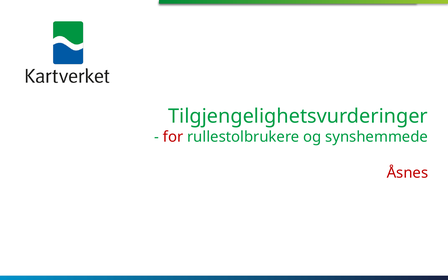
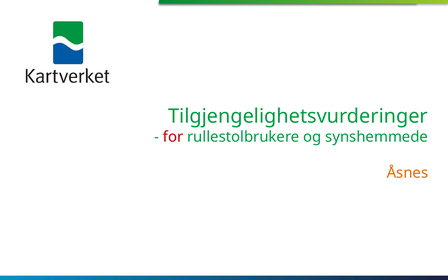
Åsnes colour: red -> orange (407, 173)
